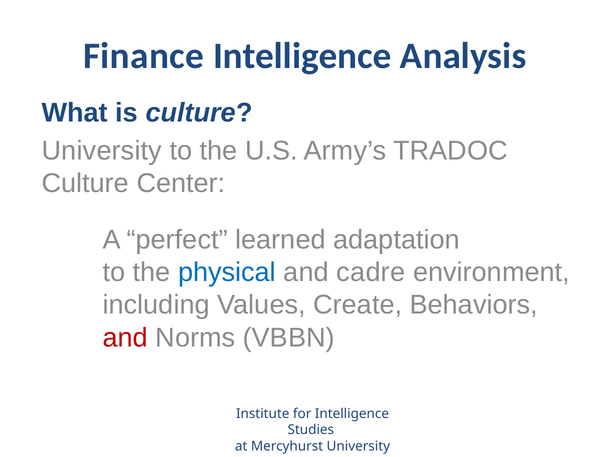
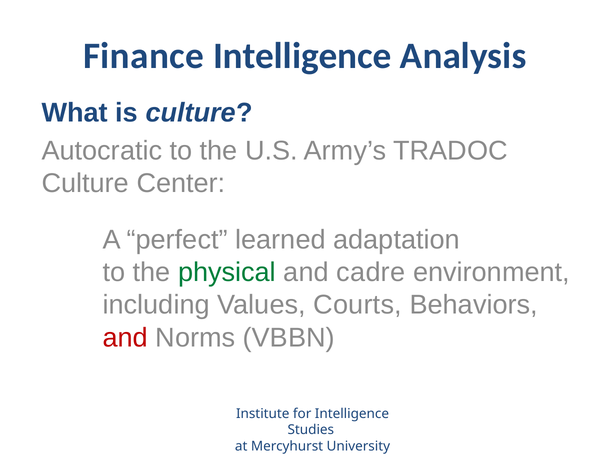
University: University -> Autocratic (102, 151)
physical colour: blue -> green (227, 273)
Create: Create -> Courts (358, 305)
